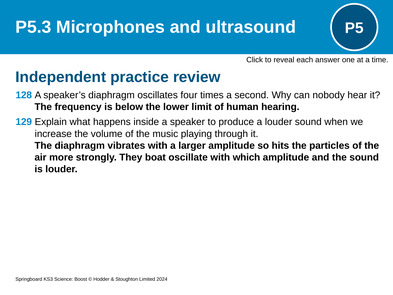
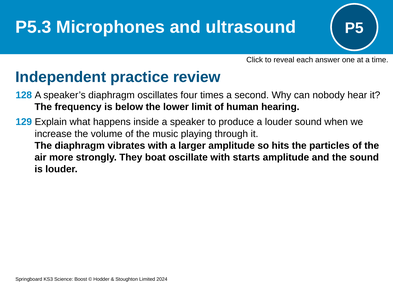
which: which -> starts (246, 157)
